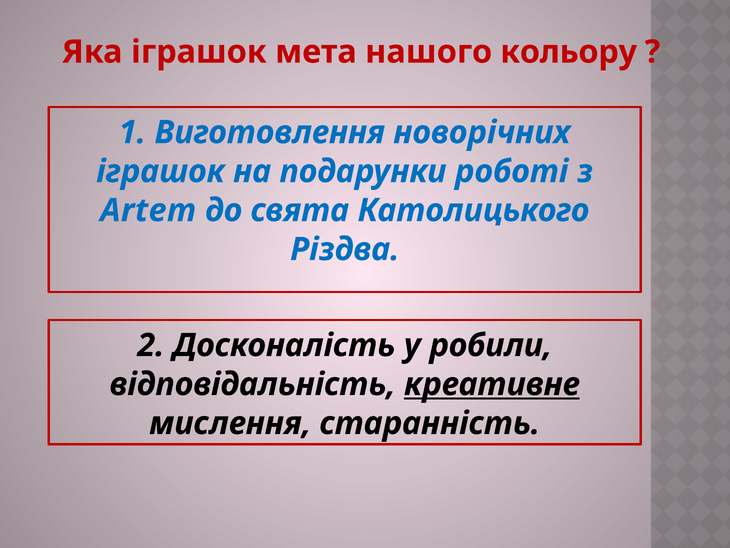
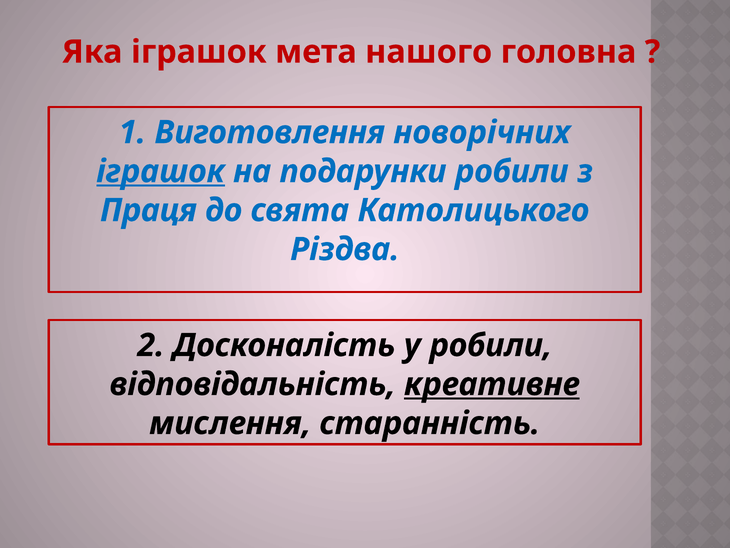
кольору: кольору -> головна (568, 52)
іграшок underline: none -> present (161, 171)
подарунки роботі: роботі -> робили (512, 171)
Artem: Artem -> Праця (149, 210)
